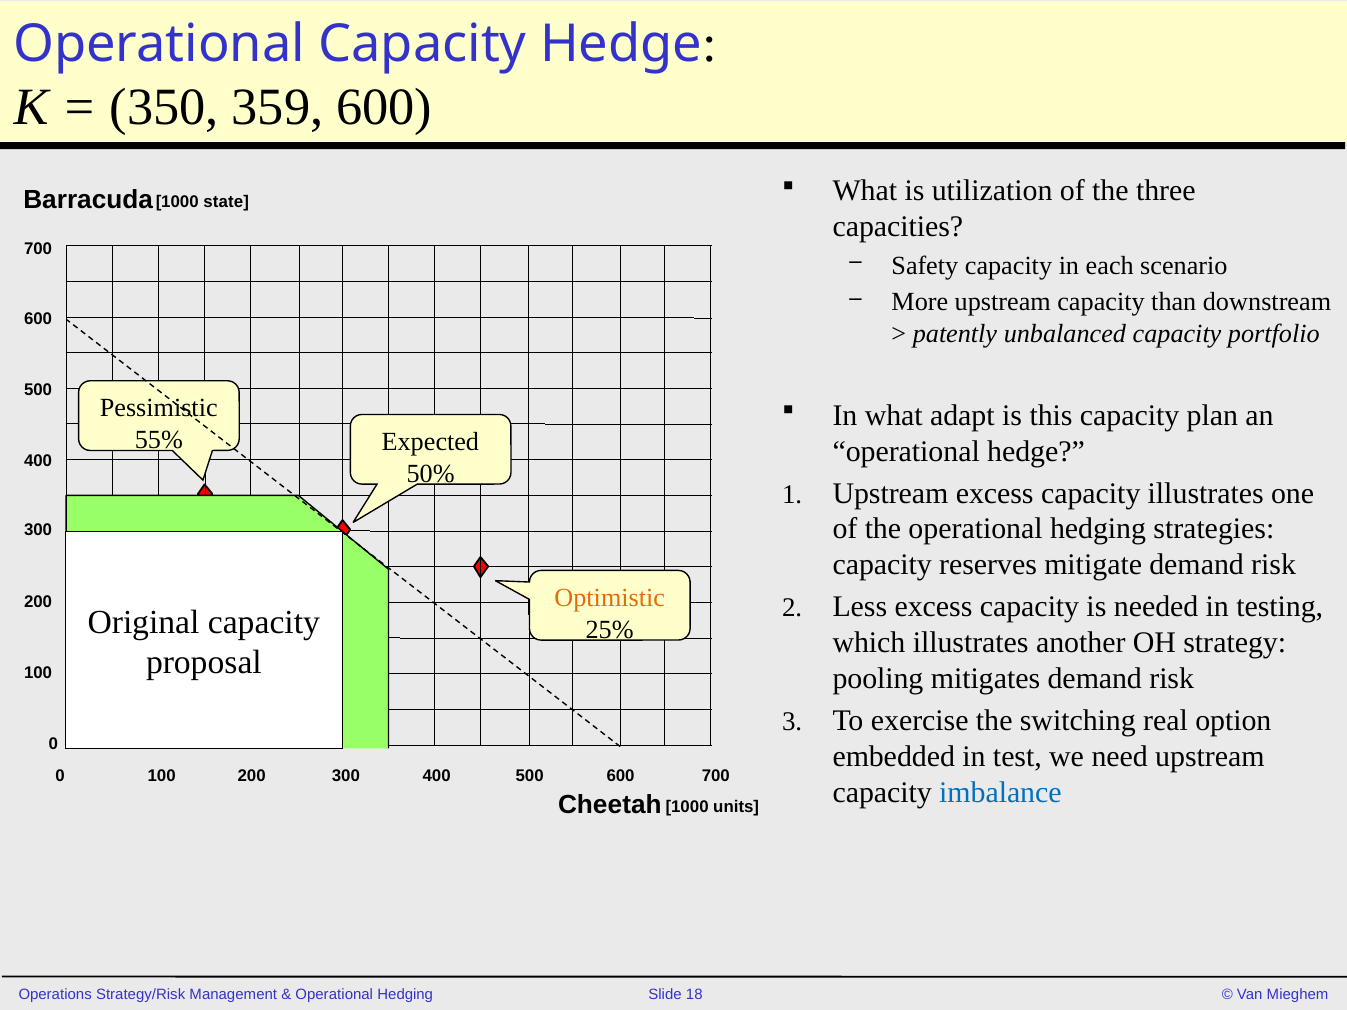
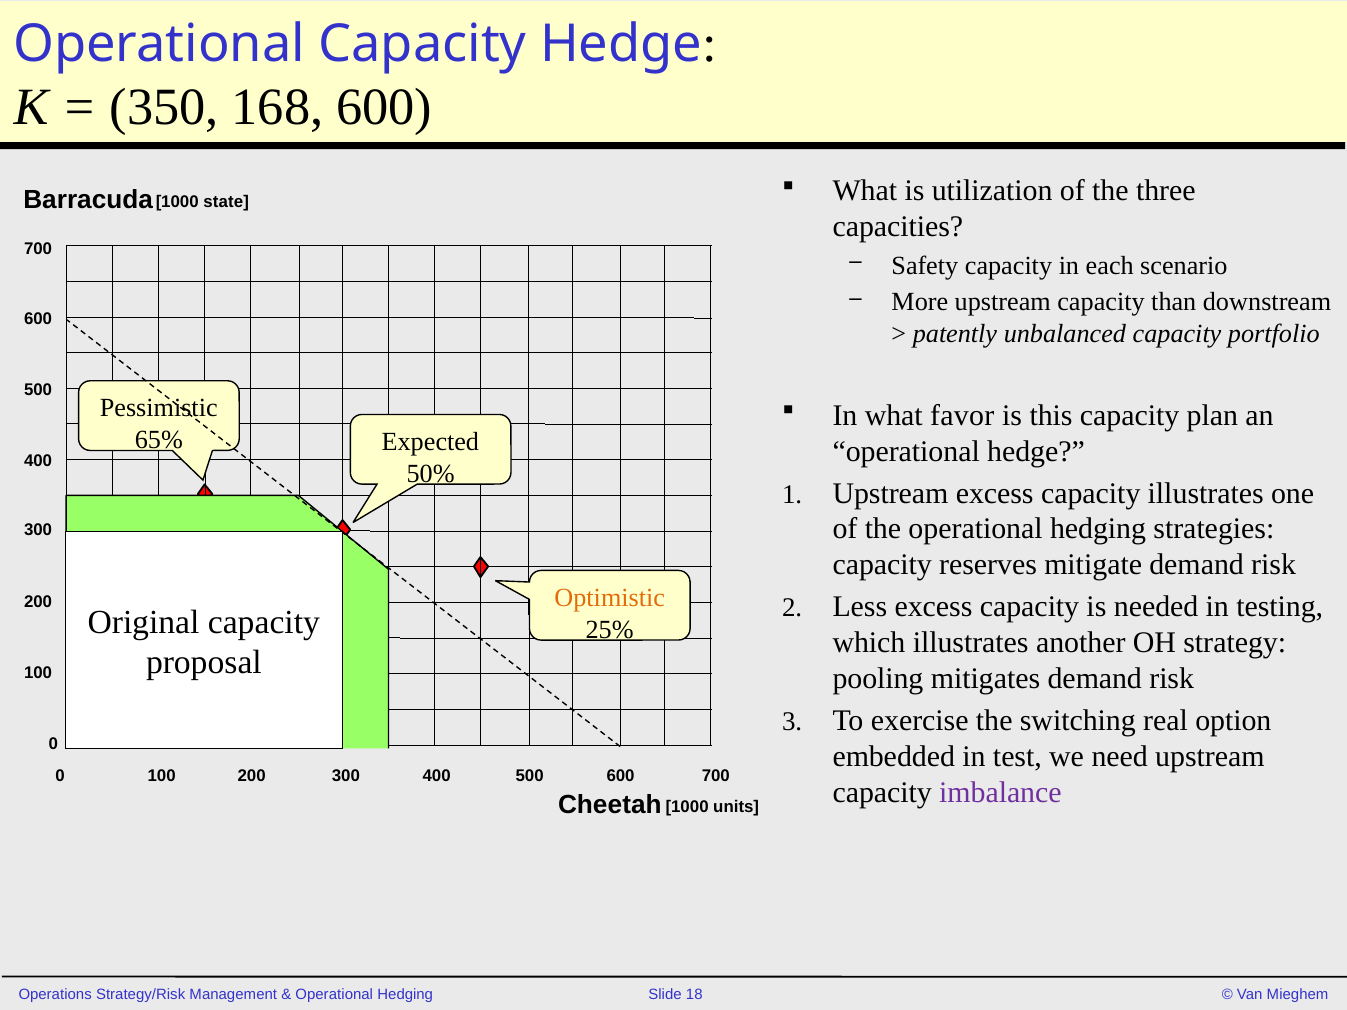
359: 359 -> 168 (277, 107)
adapt: adapt -> favor (962, 416)
55%: 55% -> 65% (159, 440)
imbalance colour: blue -> purple (1000, 793)
